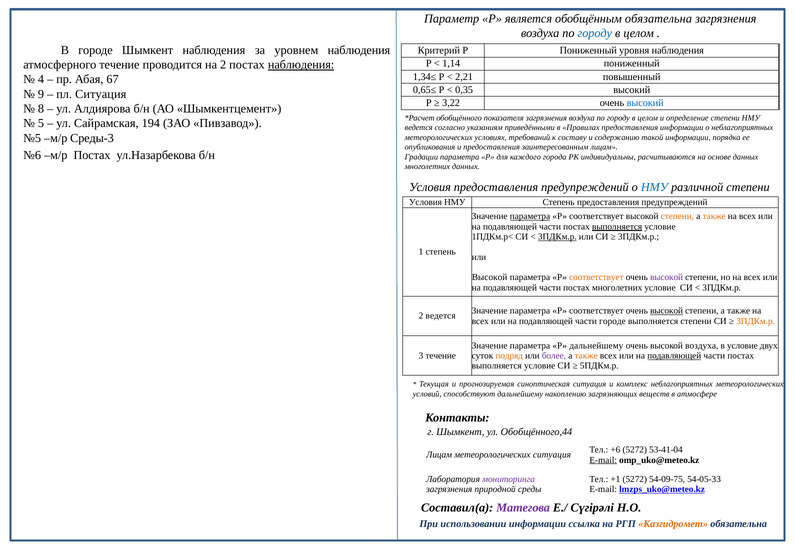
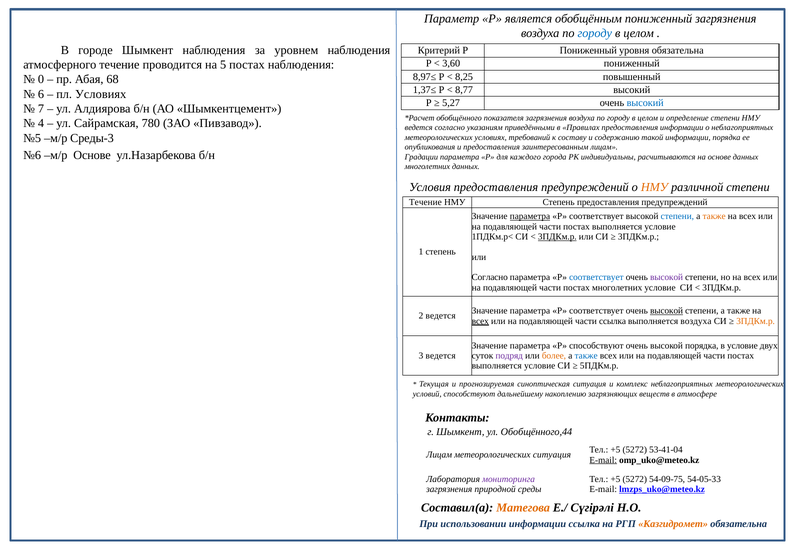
обобщённым обязательна: обязательна -> пониженный (659, 19)
уровня наблюдения: наблюдения -> обязательна (678, 50)
1,14: 1,14 -> 3,60 (451, 64)
на 2: 2 -> 5 (223, 65)
наблюдения underline: present -> none (301, 65)
1,34≤: 1,34≤ -> 8,97≤ (425, 77)
2,21: 2,21 -> 8,25 (464, 77)
4: 4 -> 0 (41, 79)
67: 67 -> 68 (113, 79)
0,65≤: 0,65≤ -> 1,37≤ (425, 90)
0,35: 0,35 -> 8,77 (464, 90)
9: 9 -> 6 (41, 94)
пл Ситуация: Ситуация -> Условиях (101, 94)
3,22: 3,22 -> 5,27 (451, 103)
8: 8 -> 7 (41, 109)
5: 5 -> 4 (41, 123)
194: 194 -> 780 (151, 123)
м/р Постах: Постах -> Основе (92, 155)
НМУ colour: blue -> orange (654, 187)
Условия: Условия -> Течение (425, 202)
степени colour: orange -> blue (677, 217)
выполняется underline: present -> none (617, 227)
Высокой: Высокой -> Согласно (490, 278)
соответствует colour: orange -> blue (596, 278)
всех underline: none -> present (480, 321)
части городе: городе -> ссылка (613, 321)
выполняется степени: степени -> воздуха (696, 321)
Р дальнейшему: дальнейшему -> способствуют (596, 346)
высокой воздуха: воздуха -> порядка (702, 346)
3 течение: течение -> ведется (441, 356)
подряд colour: orange -> purple (509, 356)
более colour: purple -> orange (554, 356)
также colour: orange -> blue (586, 356)
подавляющей underline: present -> none (674, 356)
+6: +6 -> +5 (615, 450)
+1: +1 -> +5 (615, 480)
Матегова colour: purple -> orange (523, 508)
